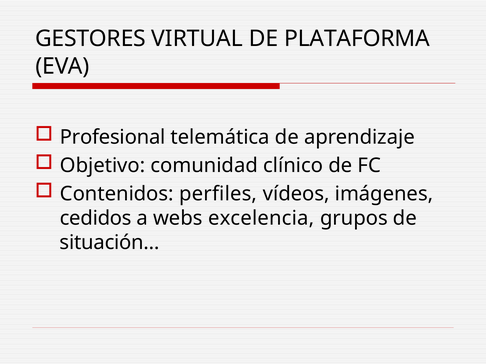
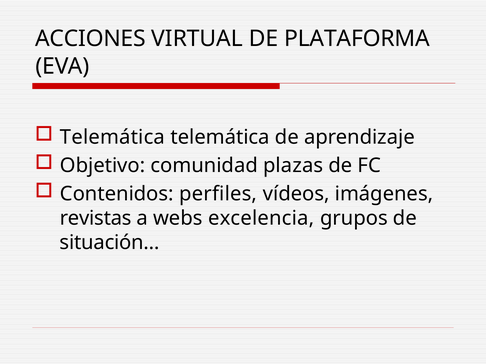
GESTORES: GESTORES -> ACCIONES (90, 39)
Profesional: Profesional -> Telemática (112, 137)
clínico: clínico -> plazas (293, 166)
cedidos: cedidos -> revistas (96, 219)
